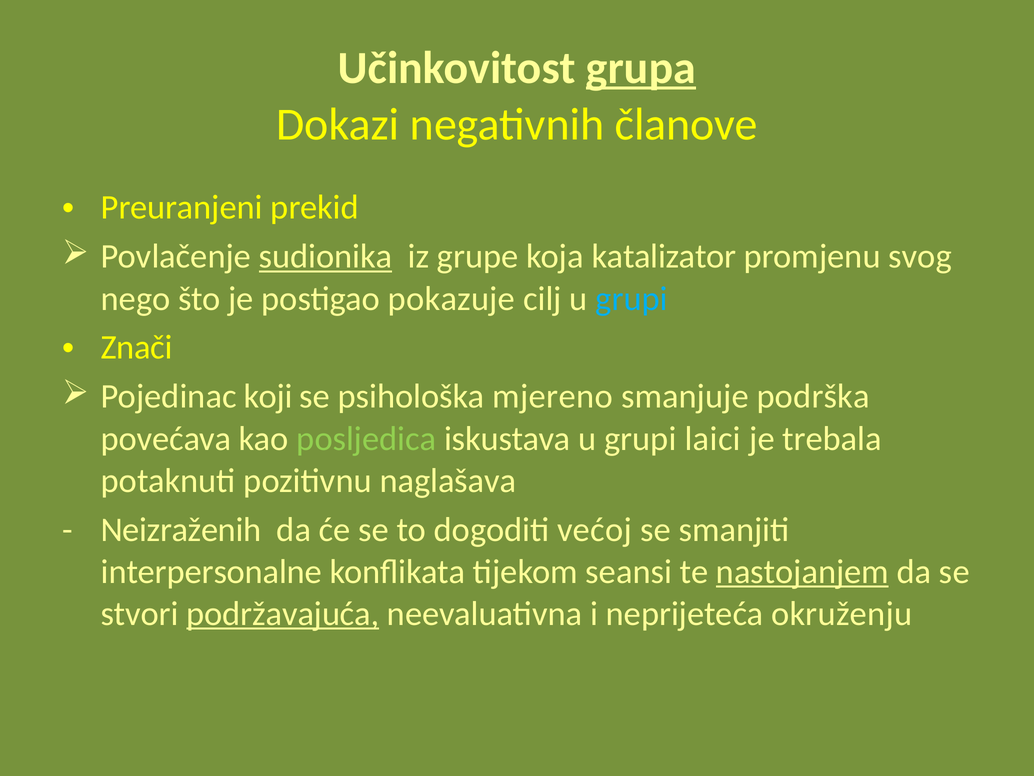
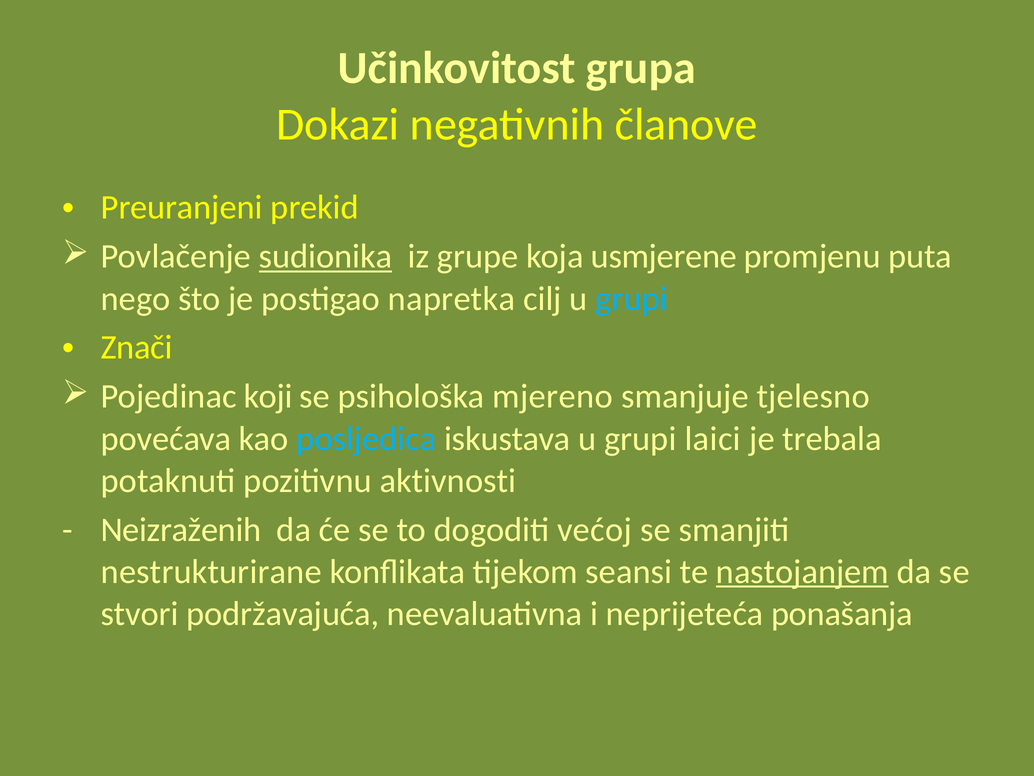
grupa underline: present -> none (641, 68)
katalizator: katalizator -> usmjerene (664, 256)
svog: svog -> puta (920, 256)
pokazuje: pokazuje -> napretka (451, 298)
podrška: podrška -> tjelesno (813, 396)
posljedica colour: light green -> light blue (366, 438)
naglašava: naglašava -> aktivnosti (448, 480)
interpersonalne: interpersonalne -> nestrukturirane (211, 571)
podržavajuća underline: present -> none (283, 613)
okruženju: okruženju -> ponašanja (842, 613)
